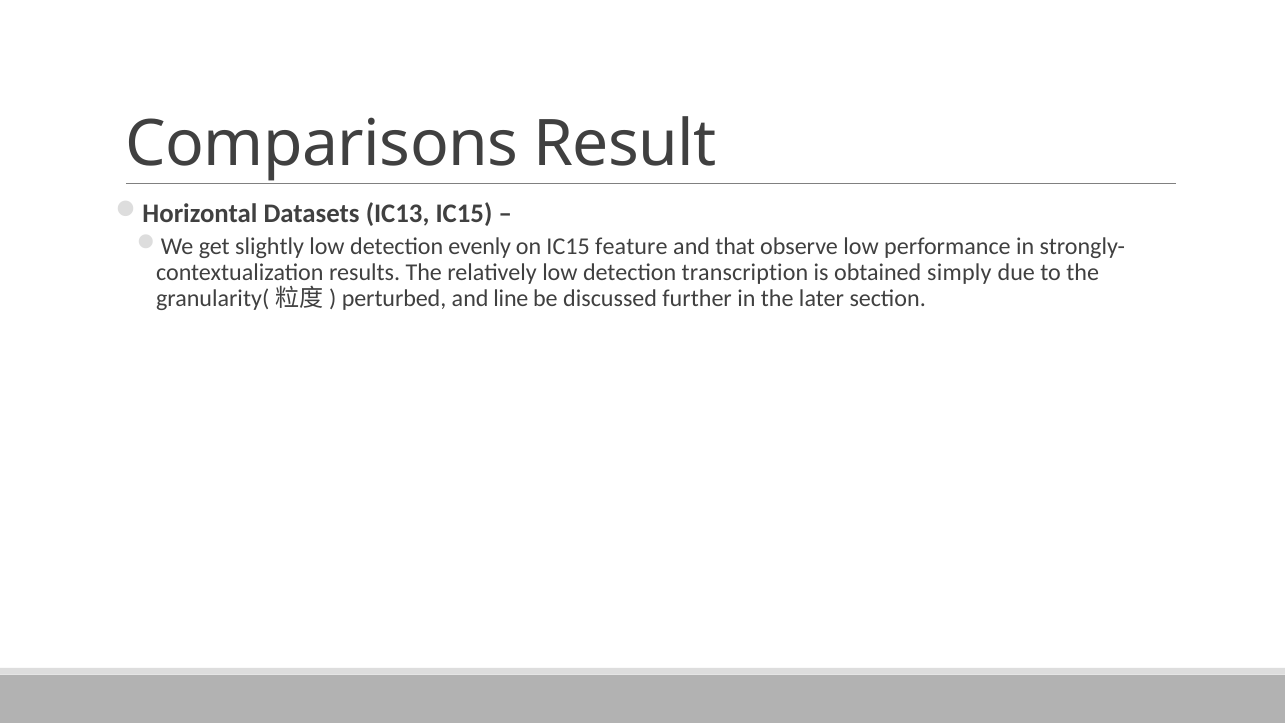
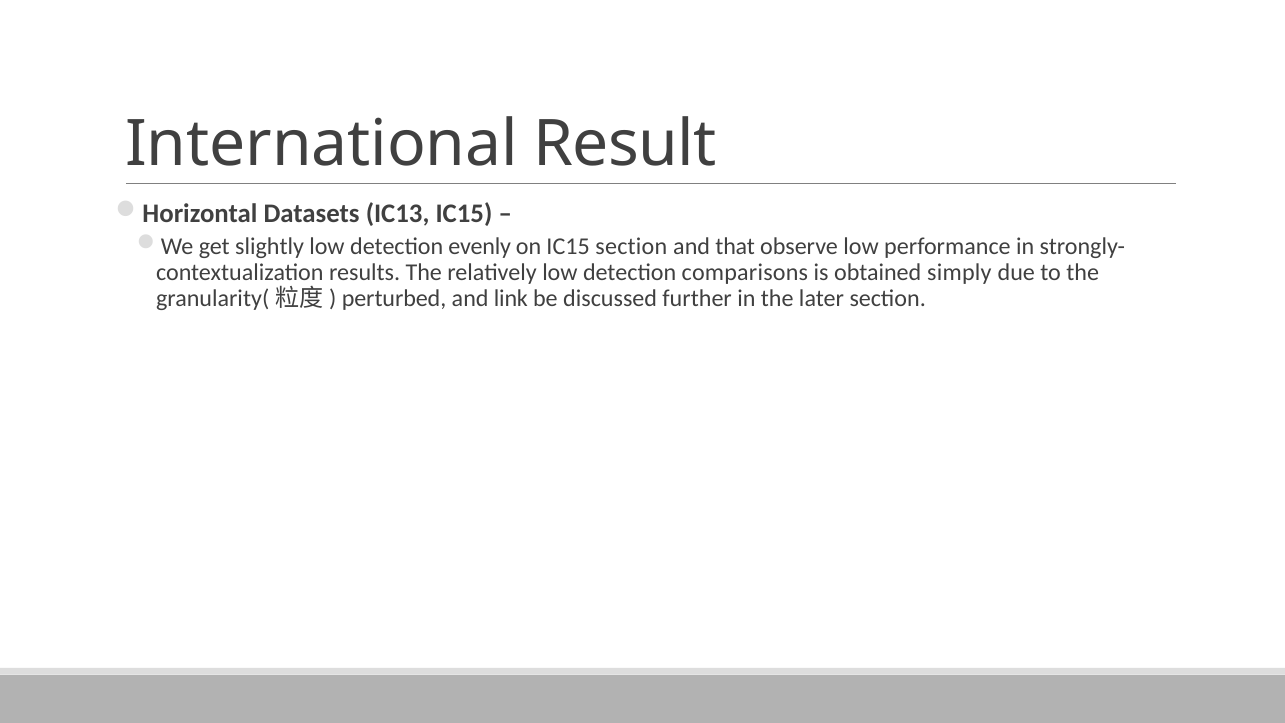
Comparisons: Comparisons -> International (322, 144)
IC15 feature: feature -> section (631, 247)
transcription: transcription -> comparisons (745, 273)
line: line -> link (511, 299)
